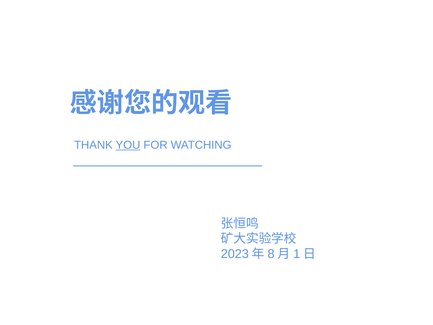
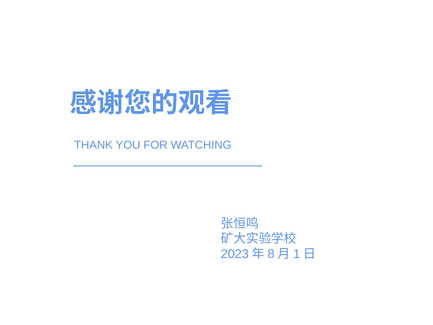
YOU underline: present -> none (128, 145)
